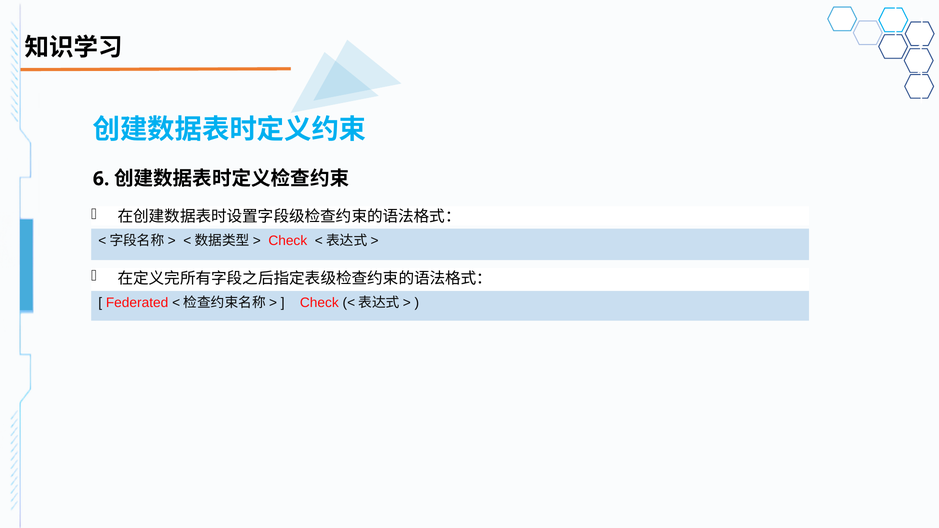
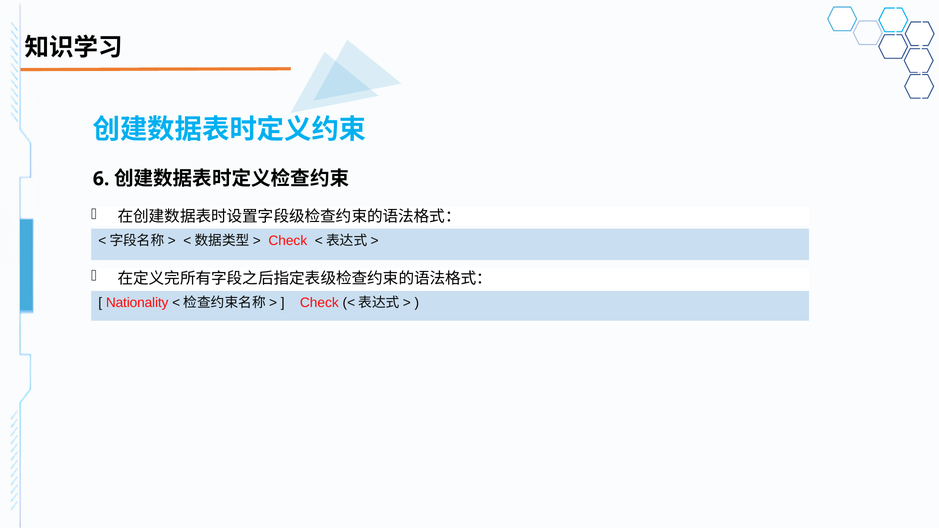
Federated: Federated -> Nationality (137, 303)
